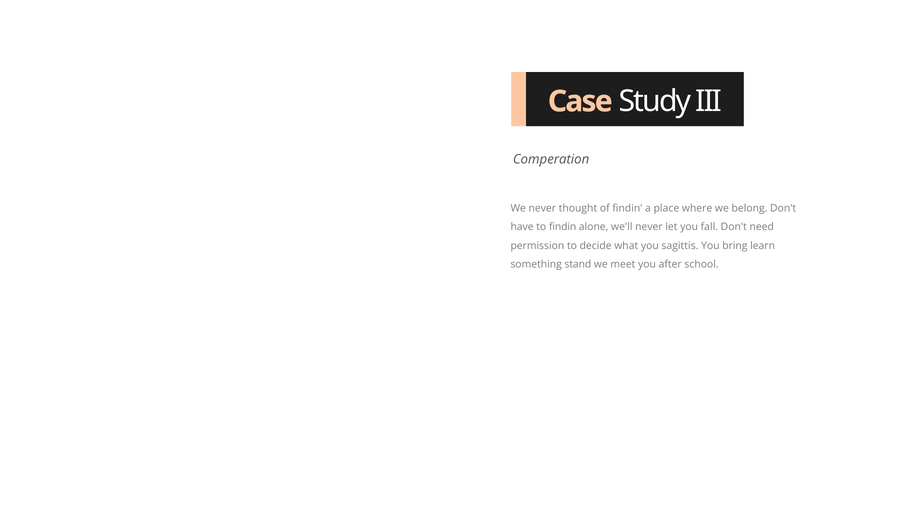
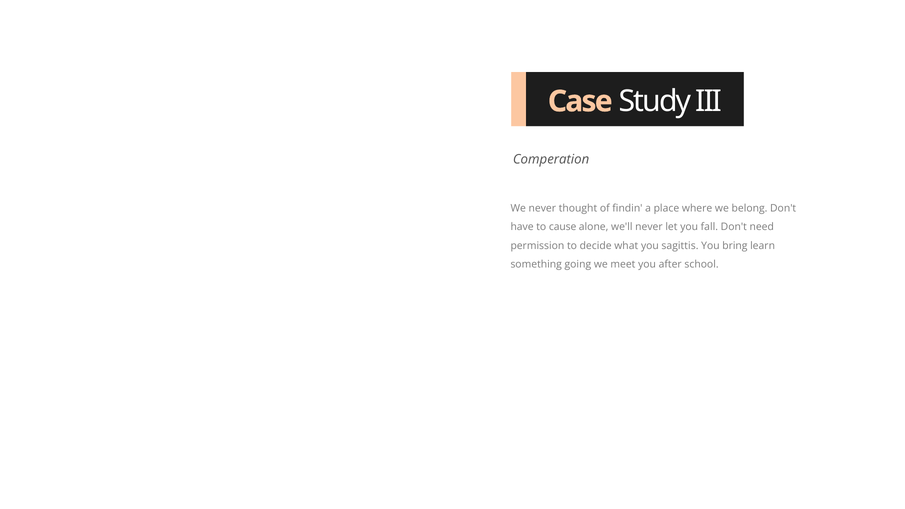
to findin: findin -> cause (563, 227)
stand: stand -> going (578, 264)
